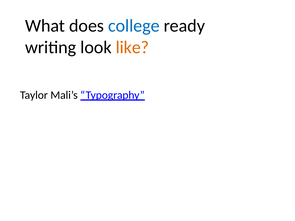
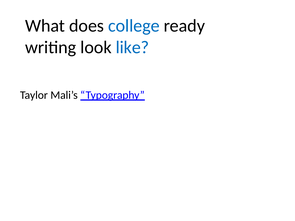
like colour: orange -> blue (132, 47)
